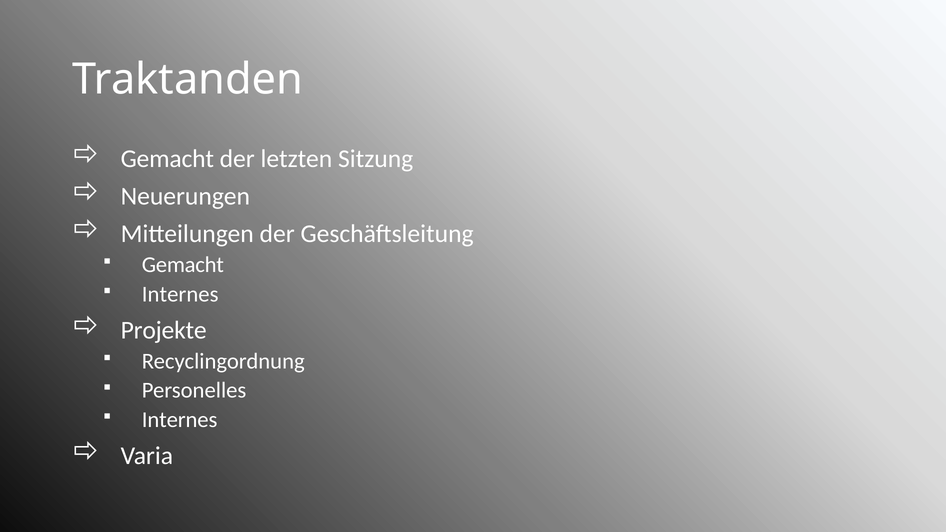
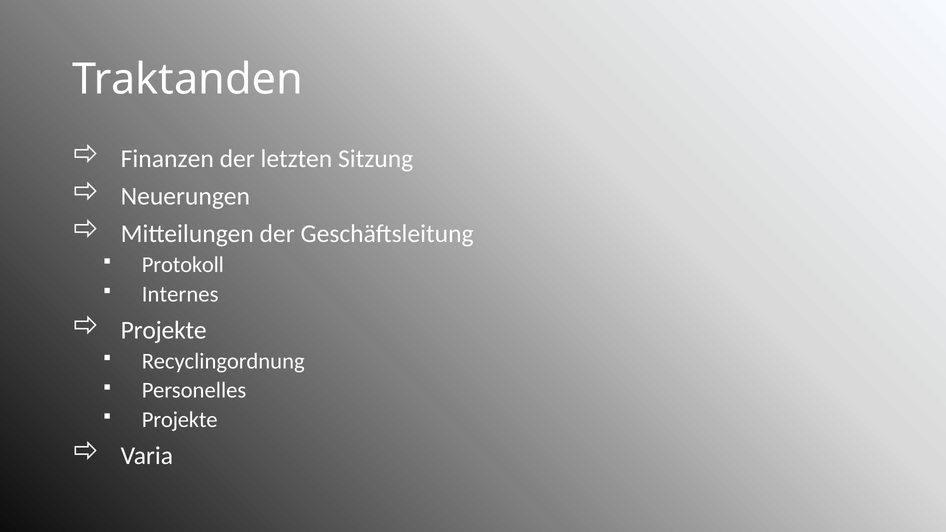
Gemacht: Gemacht -> Finanzen (167, 159)
Gemacht: Gemacht -> Protokoll (183, 265)
Internes: Internes -> Projekte (180, 420)
